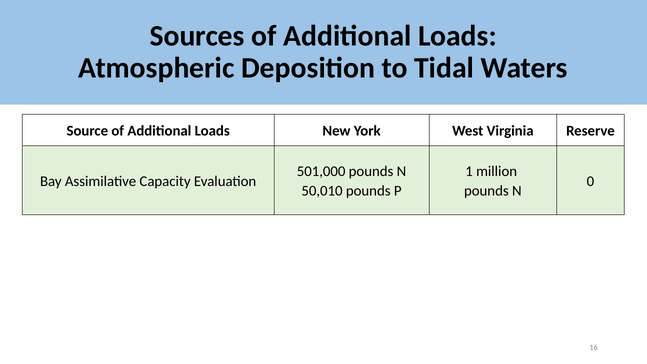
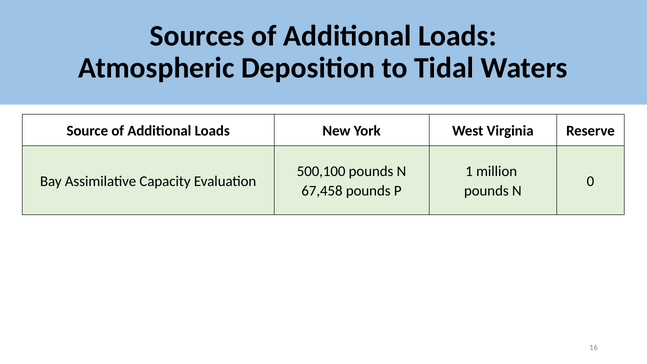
501,000: 501,000 -> 500,100 (321, 172)
50,010: 50,010 -> 67,458 (322, 191)
